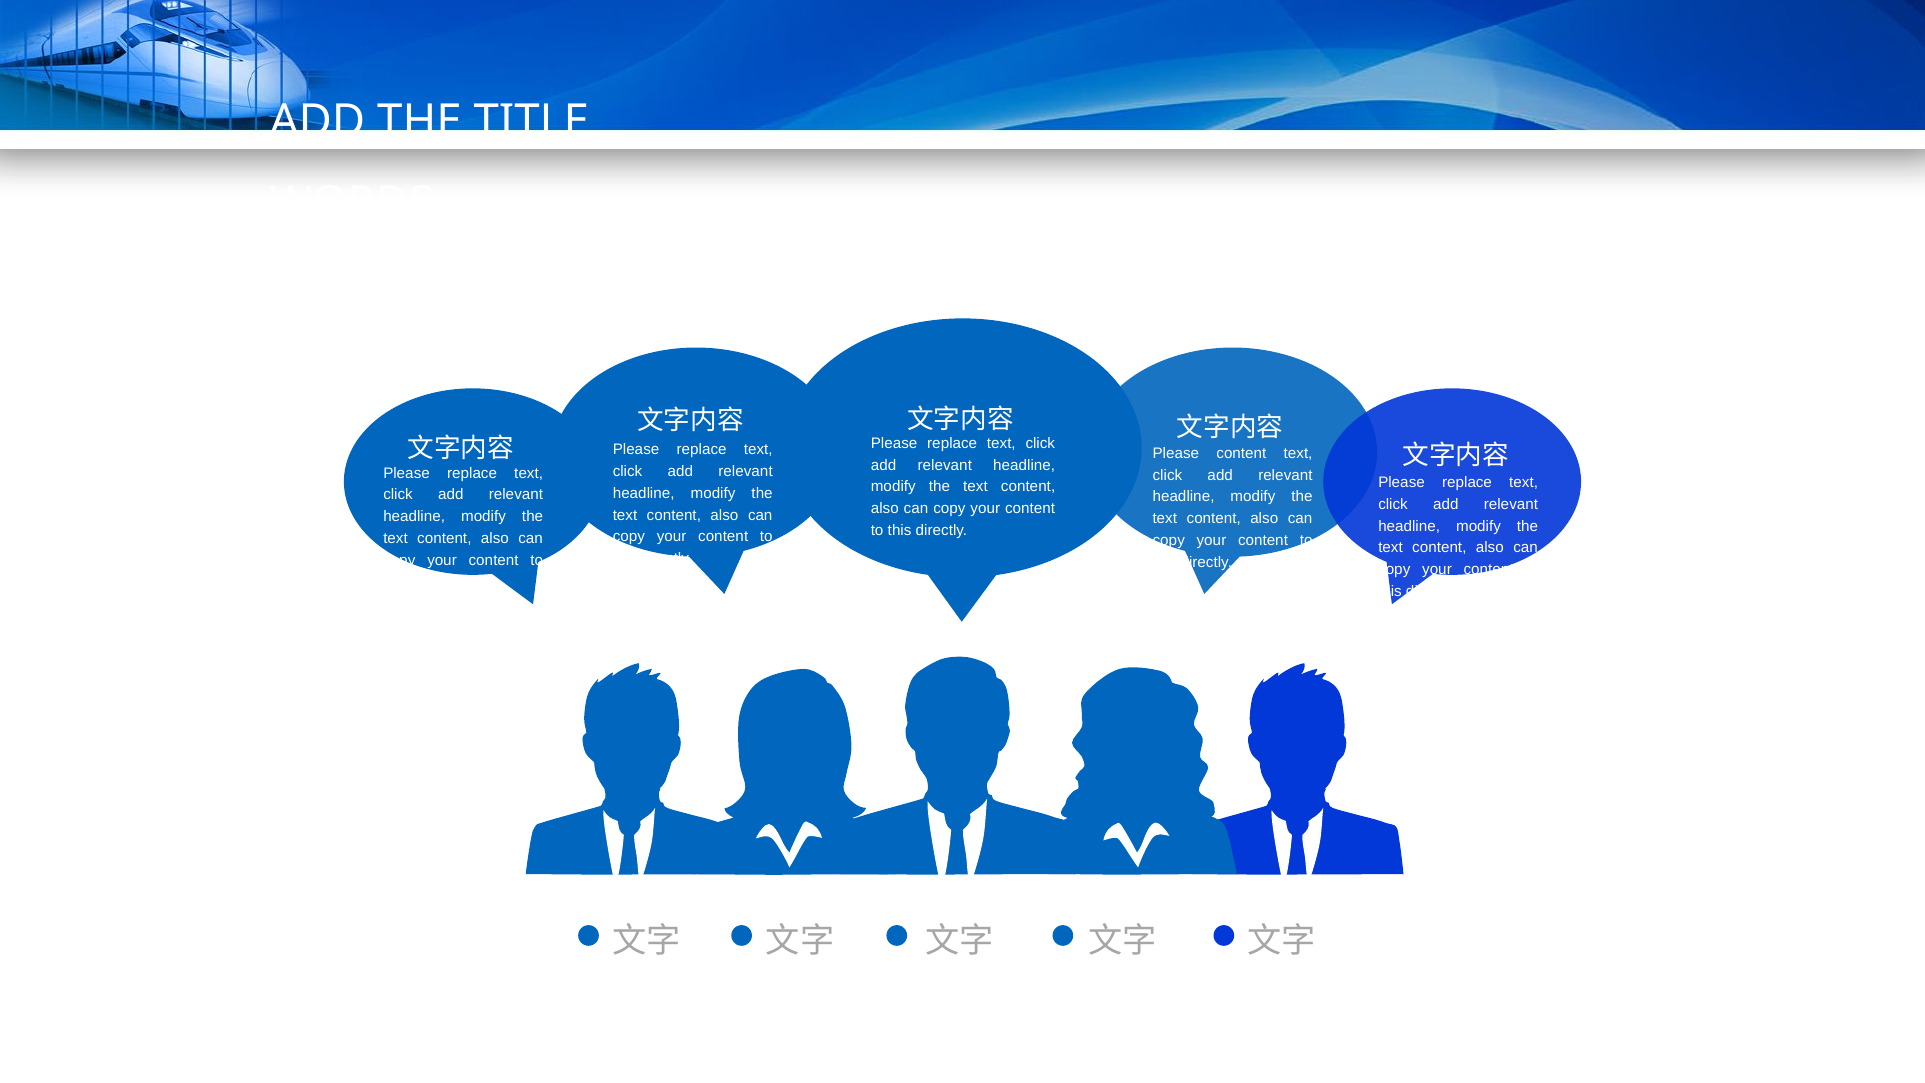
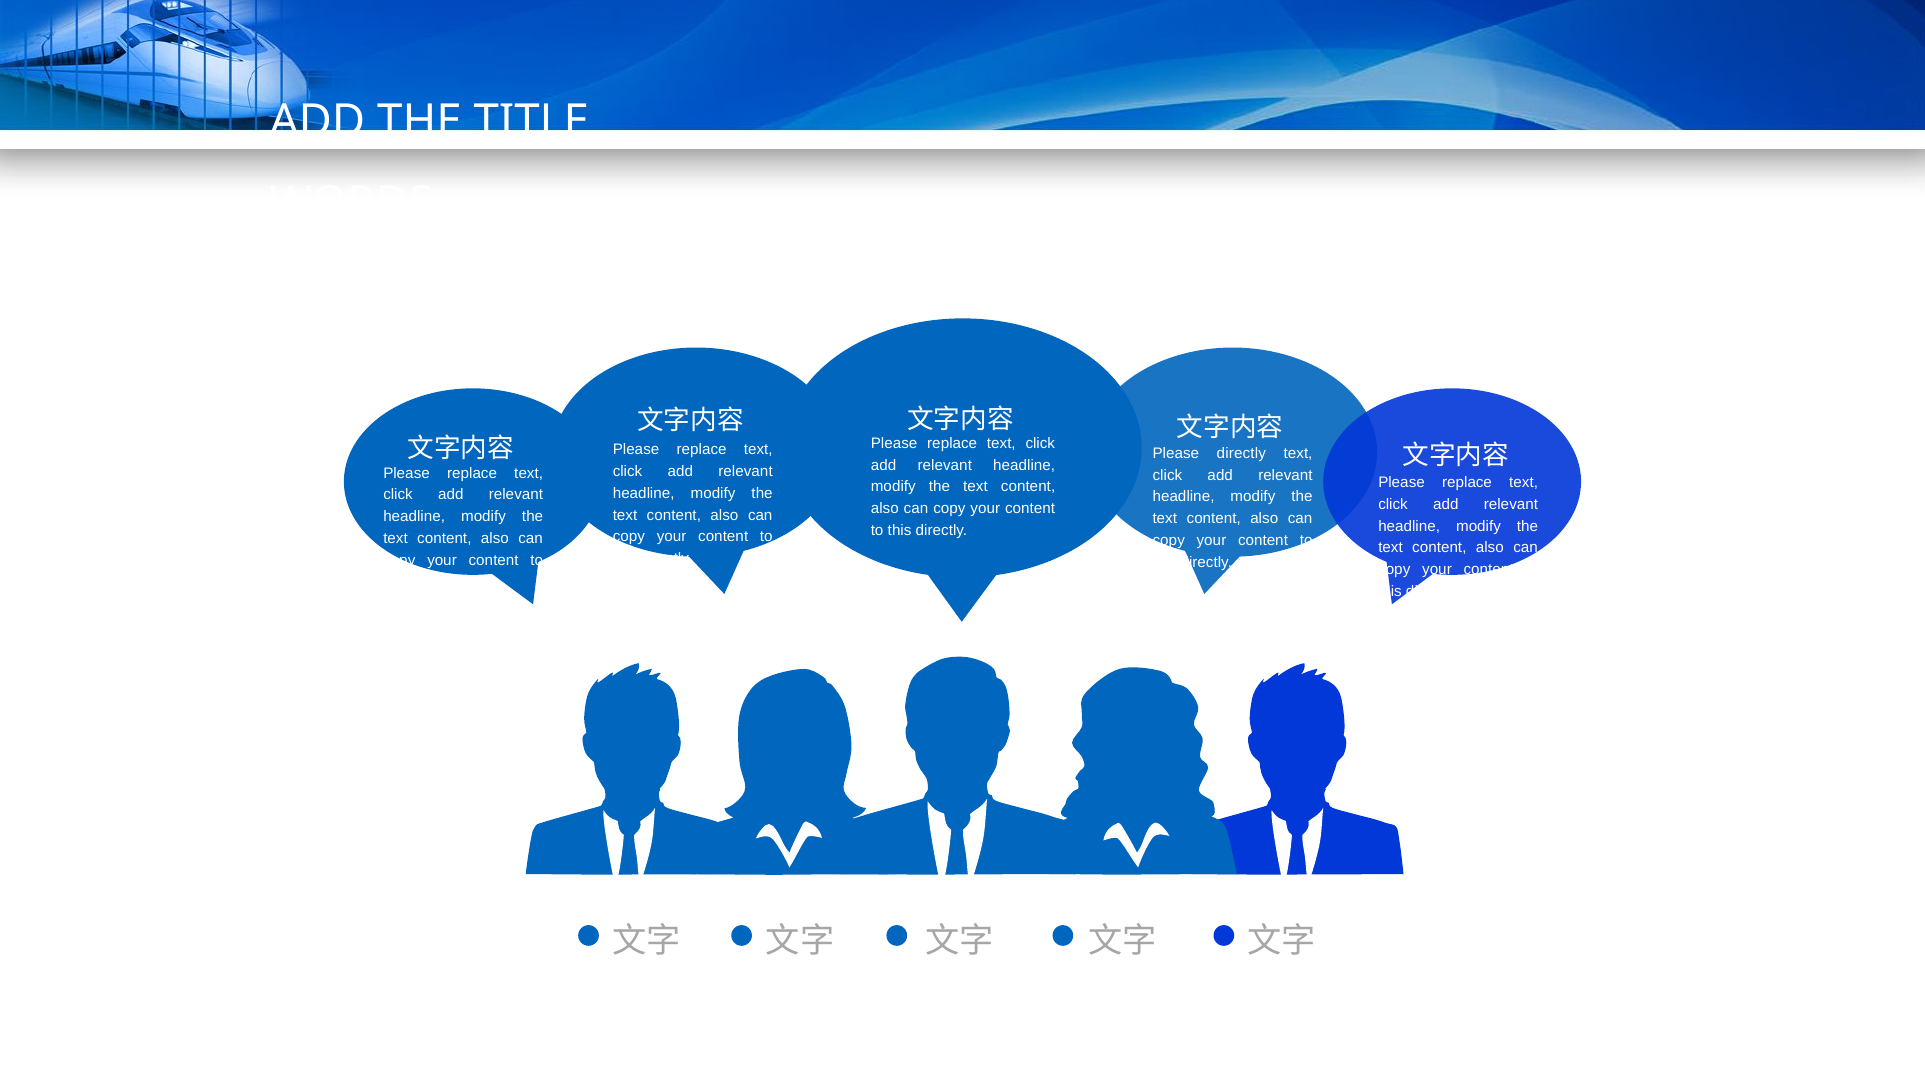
Please content: content -> directly (1241, 453)
